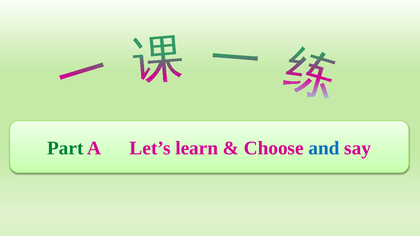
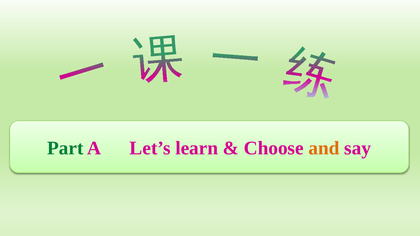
and colour: blue -> orange (324, 148)
